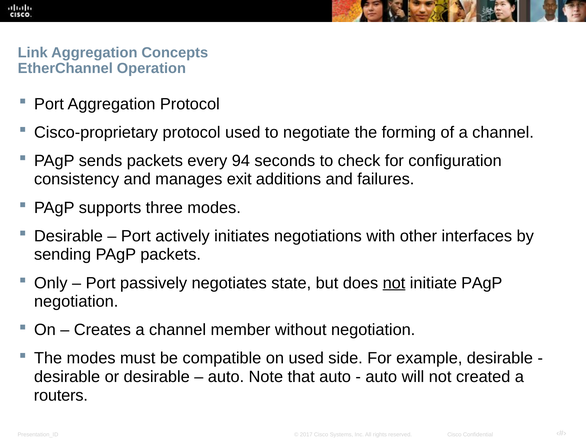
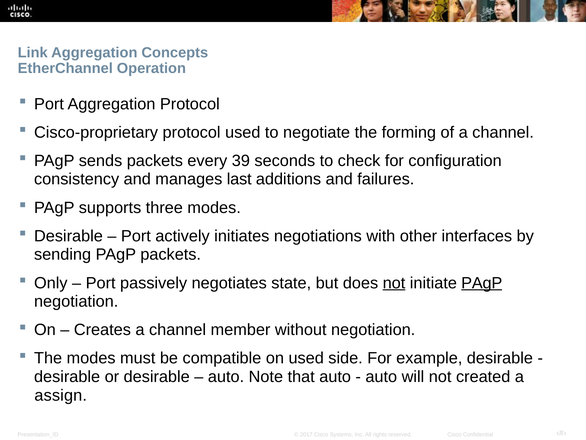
94: 94 -> 39 (241, 161)
exit: exit -> last (239, 179)
PAgP underline: none -> present (482, 283)
routers: routers -> assign (61, 395)
